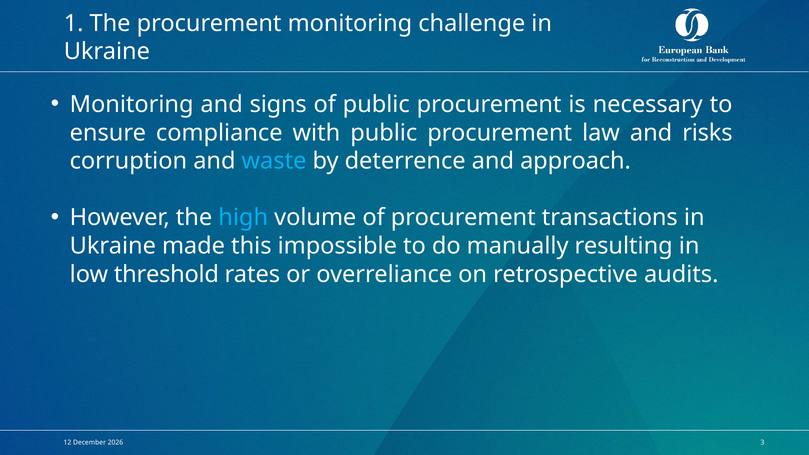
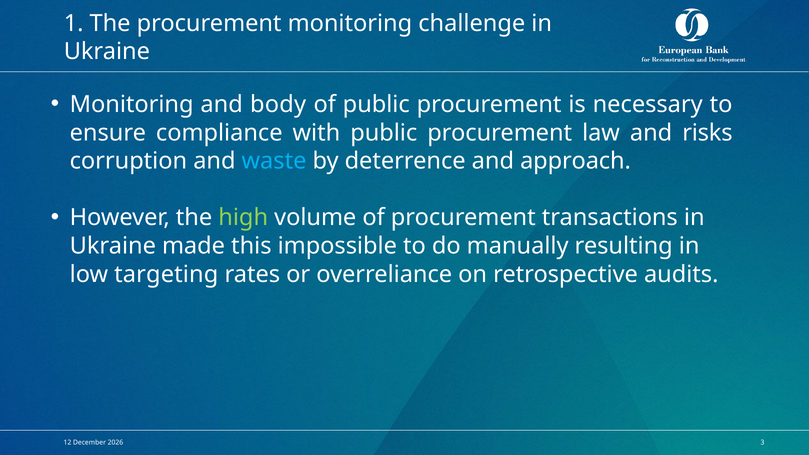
signs: signs -> body (278, 104)
high colour: light blue -> light green (243, 218)
threshold: threshold -> targeting (166, 274)
